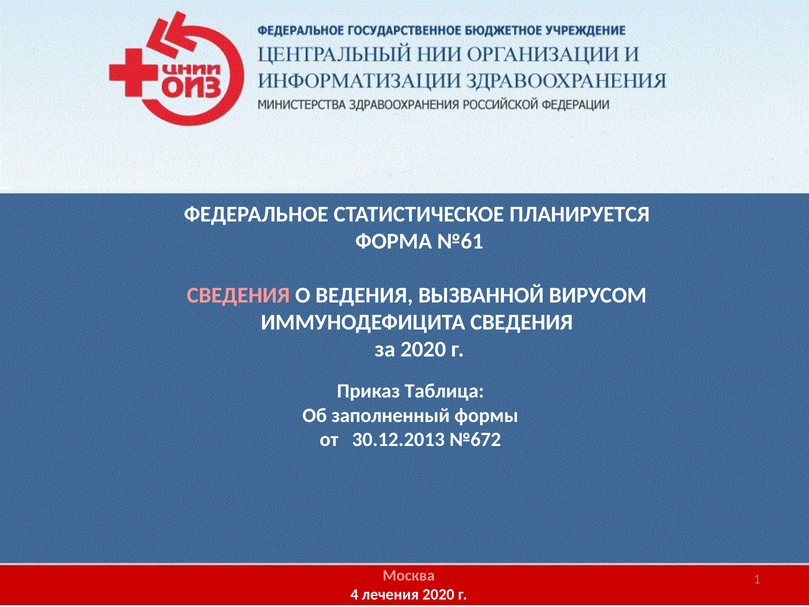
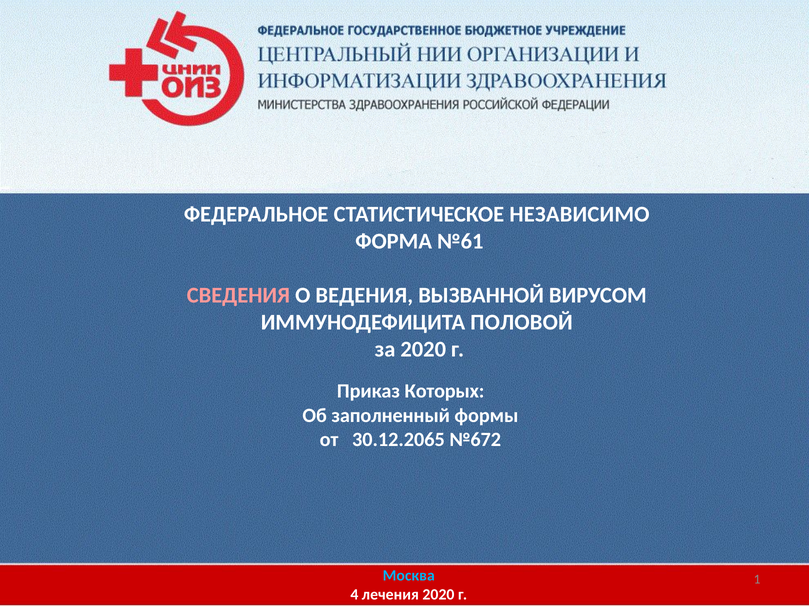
ПЛАНИРУЕТСЯ: ПЛАНИРУЕТСЯ -> НЕЗАВИСИМО (579, 214)
ИММУНОДЕФИЦИТА СВЕДЕНИЯ: СВЕДЕНИЯ -> ПОЛОВОЙ (521, 322)
Таблица: Таблица -> Которых (444, 391)
30.12.2013: 30.12.2013 -> 30.12.2065 (398, 439)
Москва colour: pink -> light blue (409, 575)
